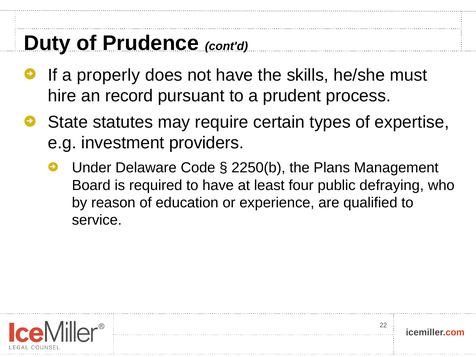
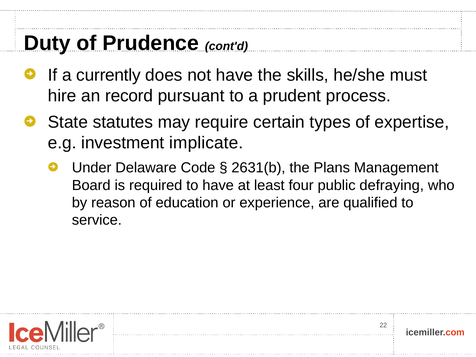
properly: properly -> currently (109, 75)
providers: providers -> implicate (206, 143)
2250(b: 2250(b -> 2631(b (258, 168)
